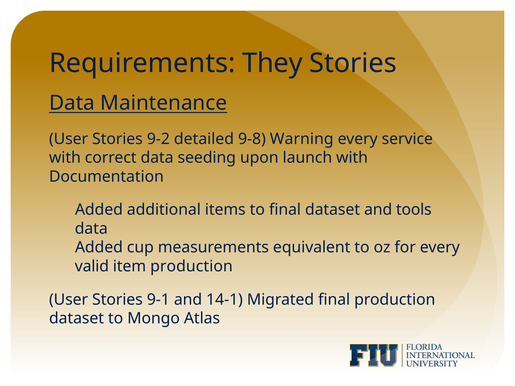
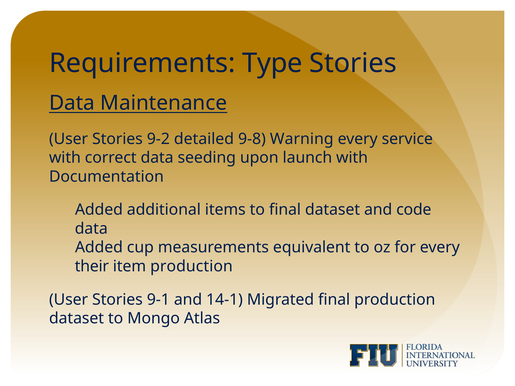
They: They -> Type (272, 63)
tools: tools -> code (414, 210)
valid: valid -> their (92, 267)
